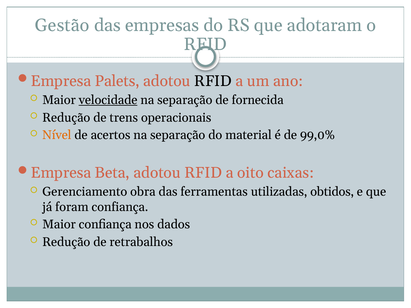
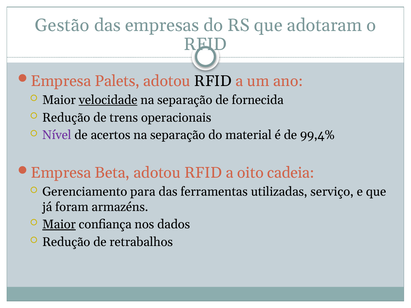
Nível colour: orange -> purple (57, 135)
99,0%: 99,0% -> 99,4% (317, 135)
caixas: caixas -> cadeia (291, 173)
obra: obra -> para (143, 192)
obtidos: obtidos -> serviço (332, 192)
foram confiança: confiança -> armazéns (120, 207)
Maior underline: none -> present (59, 225)
